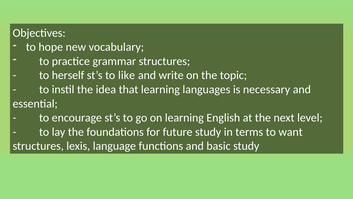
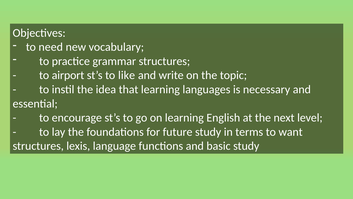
hope: hope -> need (51, 47)
herself: herself -> airport (68, 75)
